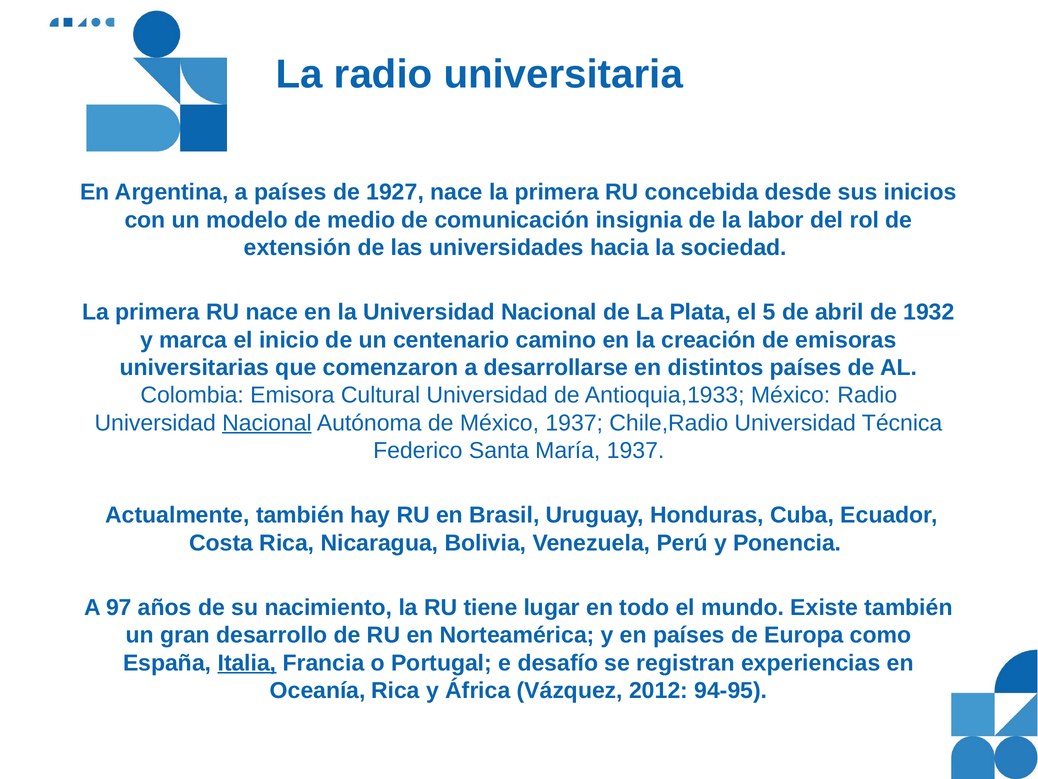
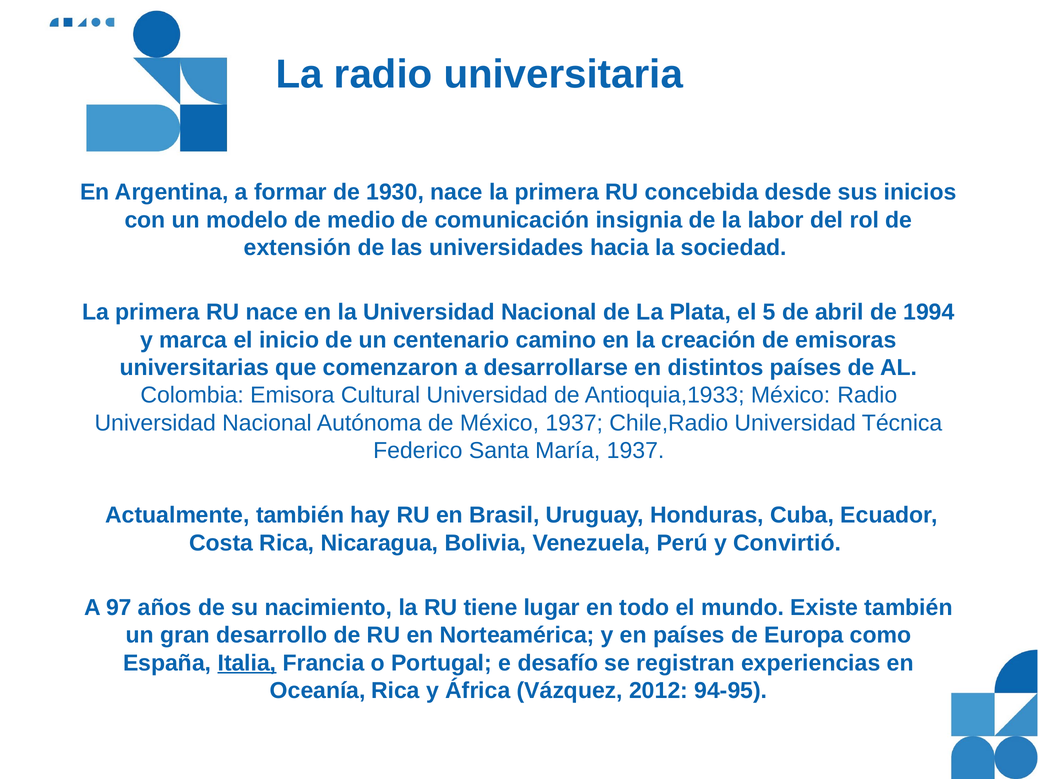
a países: países -> formar (290, 192)
1927: 1927 -> 1930 (395, 192)
1932: 1932 -> 1994 (929, 312)
Nacional underline: present -> none (267, 423)
Ponencia: Ponencia -> Convirtió (787, 543)
